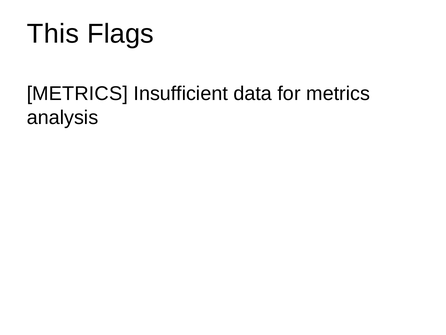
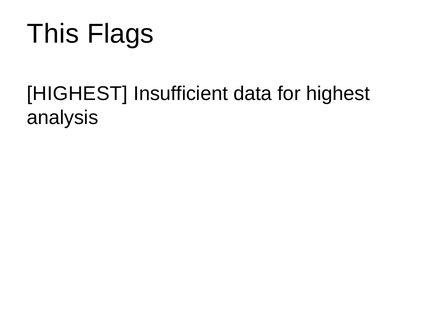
METRICS: METRICS -> HIGHEST (77, 94)
for metrics: metrics -> highest (338, 94)
